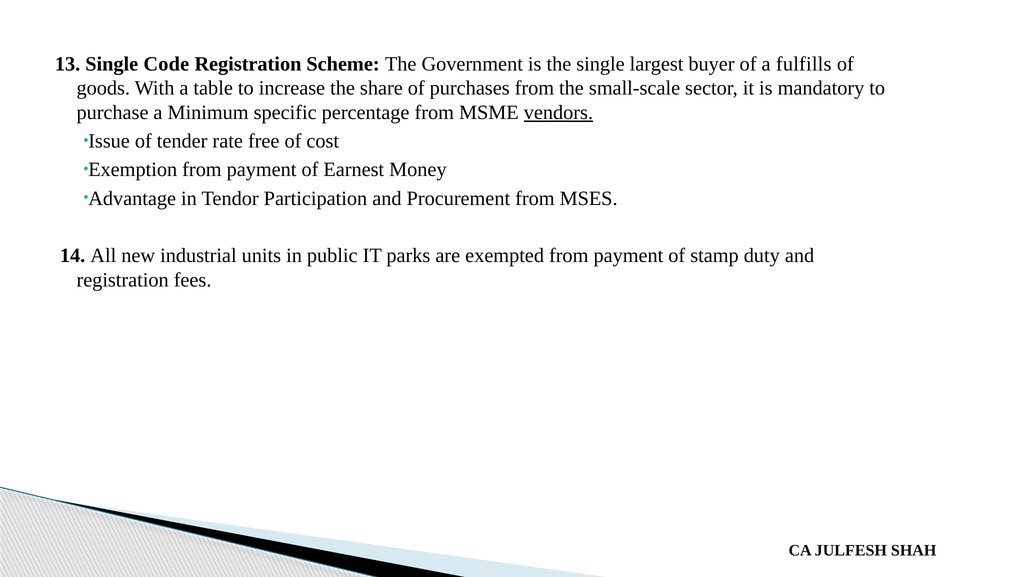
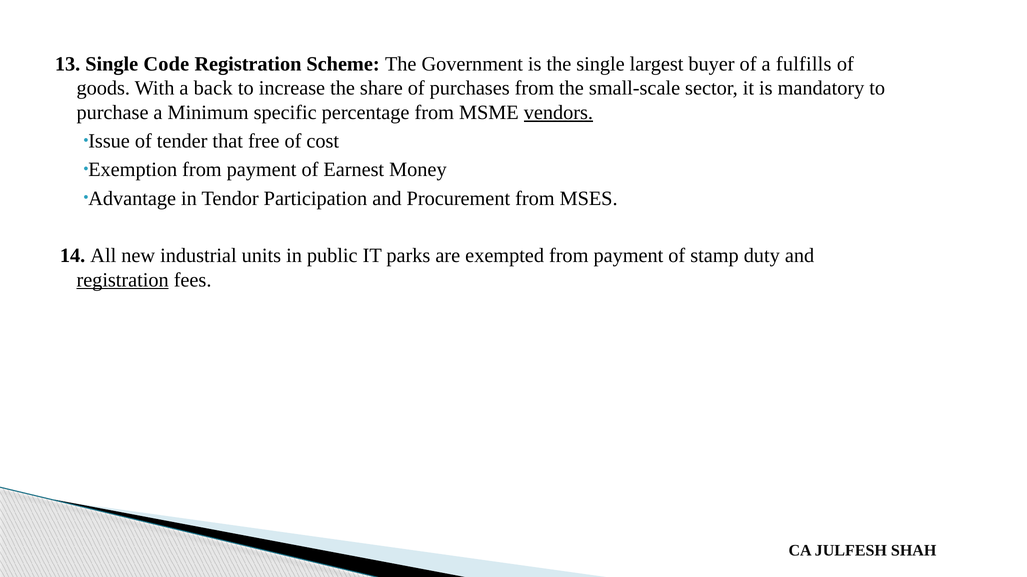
table: table -> back (213, 88)
rate: rate -> that (228, 141)
registration underline: none -> present (123, 280)
